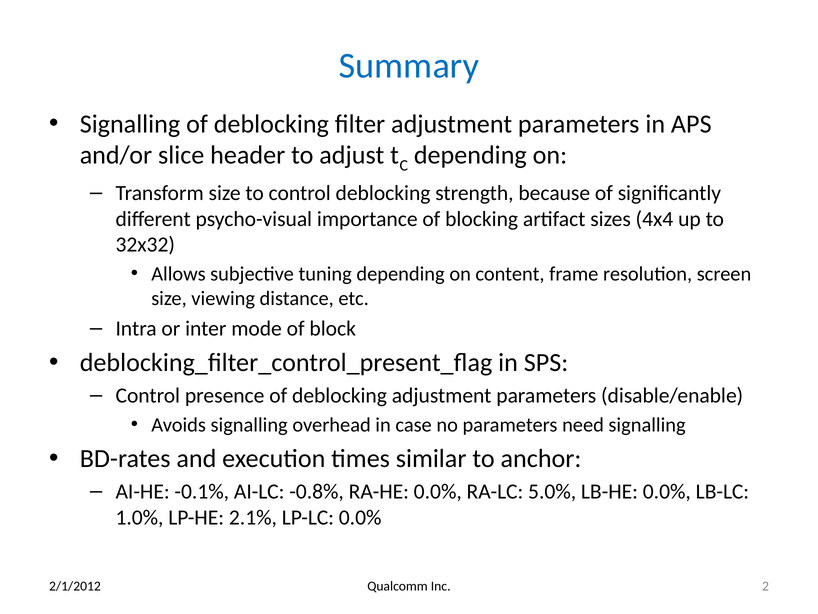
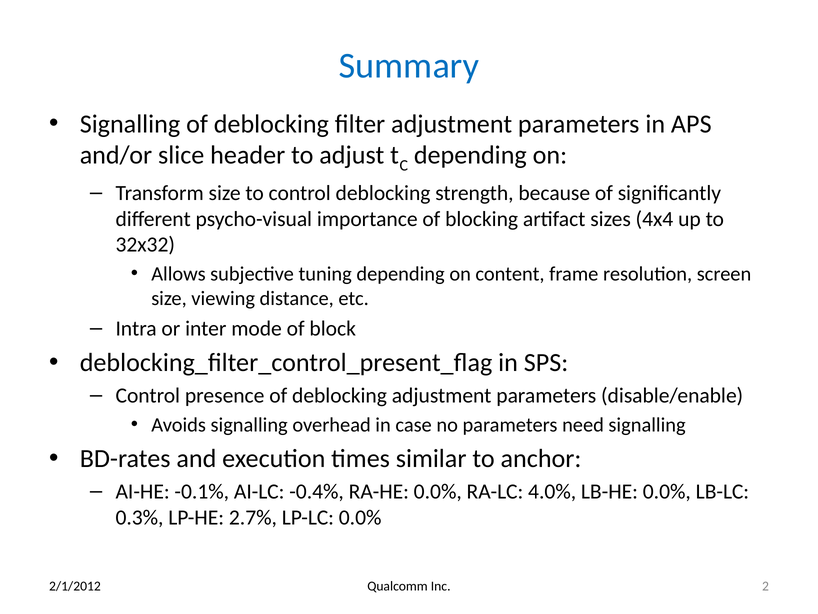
-0.8%: -0.8% -> -0.4% (317, 491)
5.0%: 5.0% -> 4.0% (552, 491)
1.0%: 1.0% -> 0.3% (140, 517)
2.1%: 2.1% -> 2.7% (253, 517)
